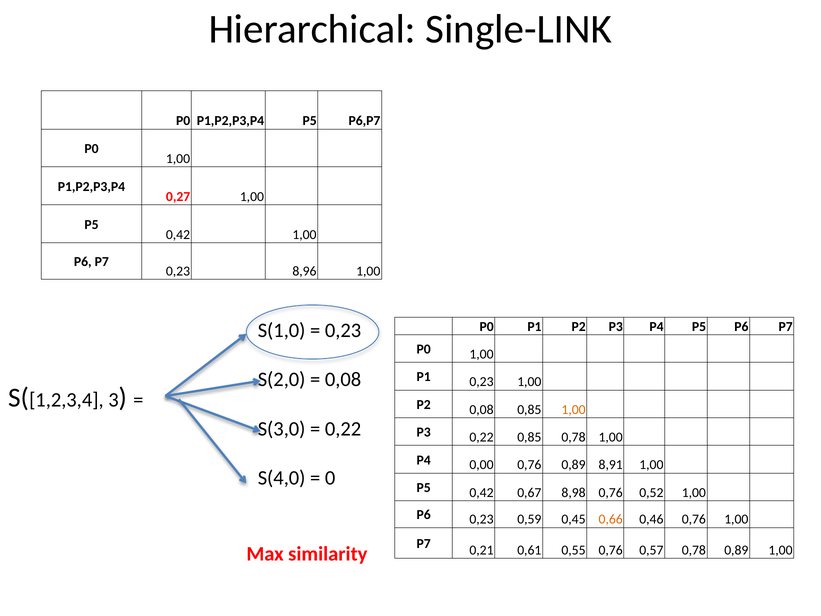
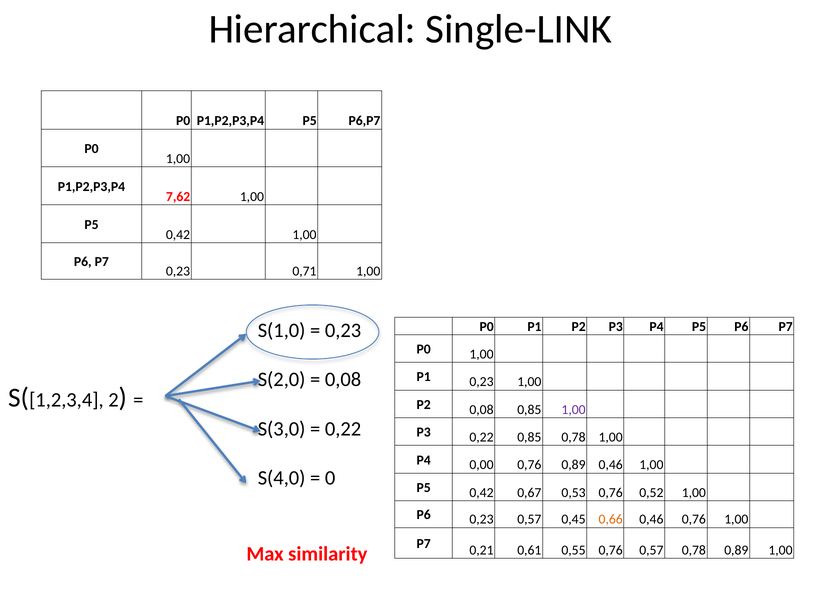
0,27: 0,27 -> 7,62 (178, 197)
8,96: 8,96 -> 0,71 (304, 271)
3: 3 -> 2 (113, 400)
1,00 colour: orange -> purple (574, 409)
0,89 8,91: 8,91 -> 0,46 (611, 465)
8,98: 8,98 -> 0,53 (574, 492)
0,23 0,59: 0,59 -> 0,57 (529, 519)
